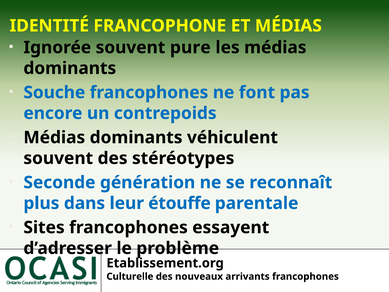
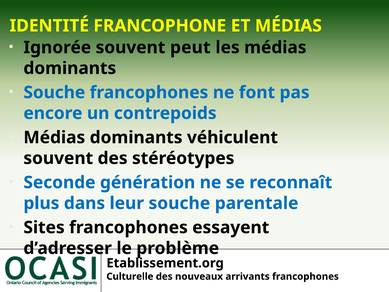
pure: pure -> peut (190, 47)
leur étouffe: étouffe -> souche (179, 203)
